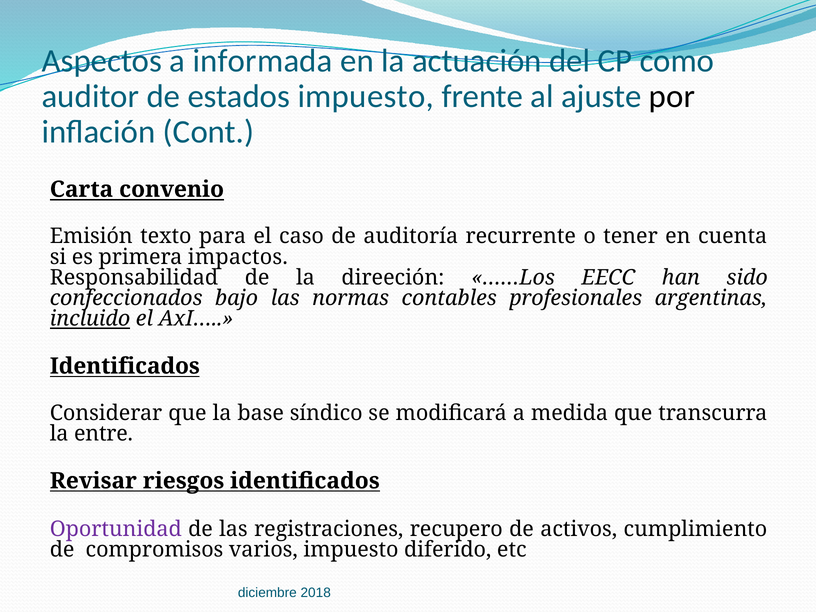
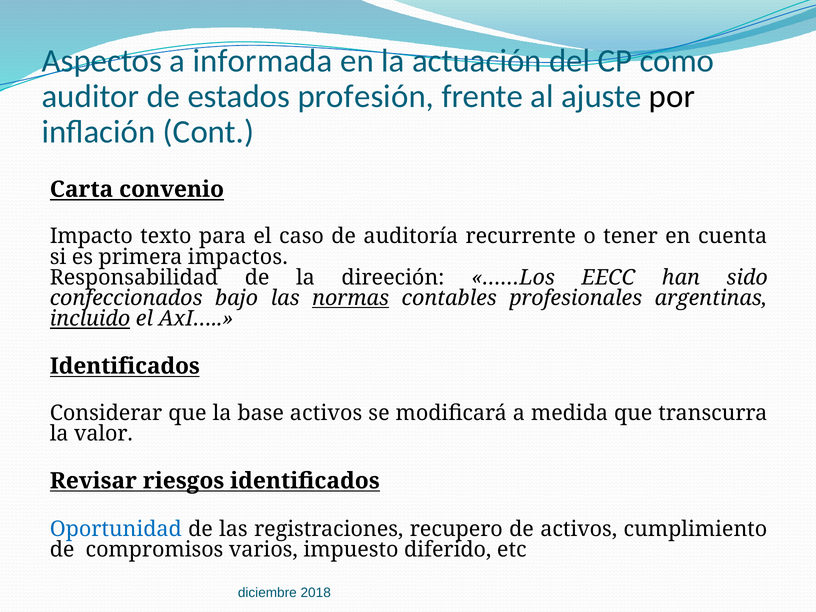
estados impuesto: impuesto -> profesión (366, 96)
Emisión: Emisión -> Impacto (91, 236)
normas underline: none -> present (351, 298)
base síndico: síndico -> activos (326, 413)
entre: entre -> valor (103, 434)
Oportunidad colour: purple -> blue (116, 529)
